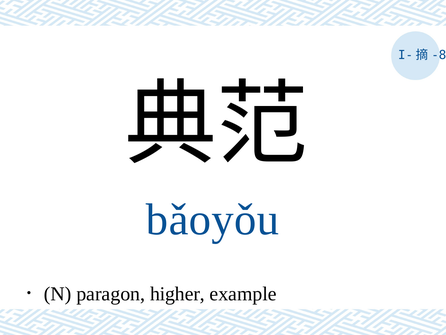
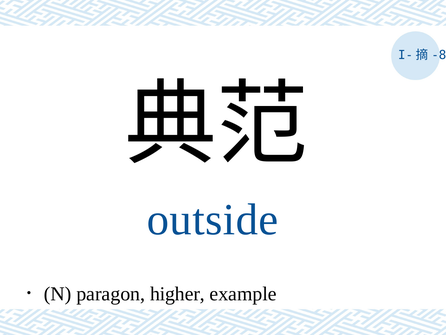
bǎoyǒu: bǎoyǒu -> outside (213, 219)
